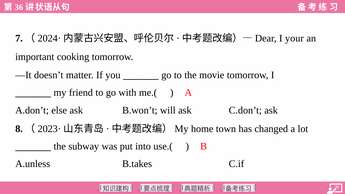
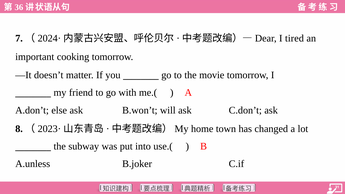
your: your -> tired (294, 38)
B.takes: B.takes -> B.joker (137, 164)
